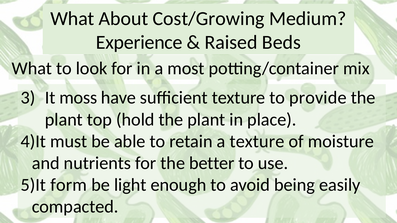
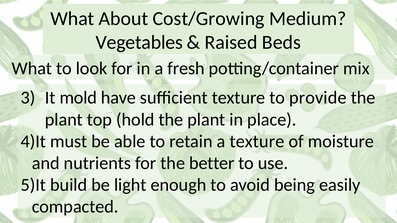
Experience: Experience -> Vegetables (139, 42)
most: most -> fresh (186, 69)
moss: moss -> mold (78, 98)
form: form -> build (69, 185)
